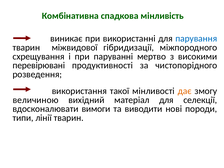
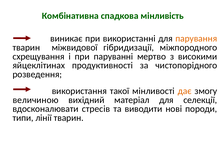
парування colour: blue -> orange (196, 39)
перевірювані: перевірювані -> яйцеклітинах (39, 65)
вимоги: вимоги -> стресів (96, 109)
